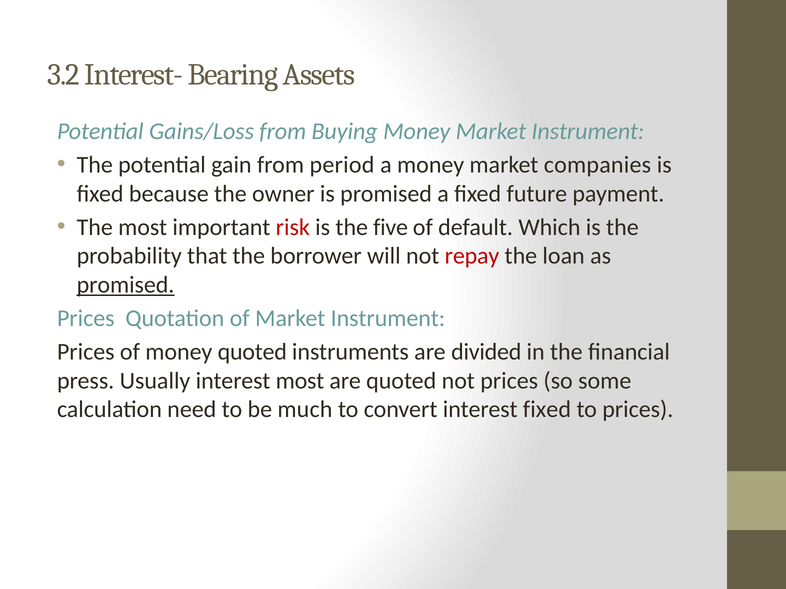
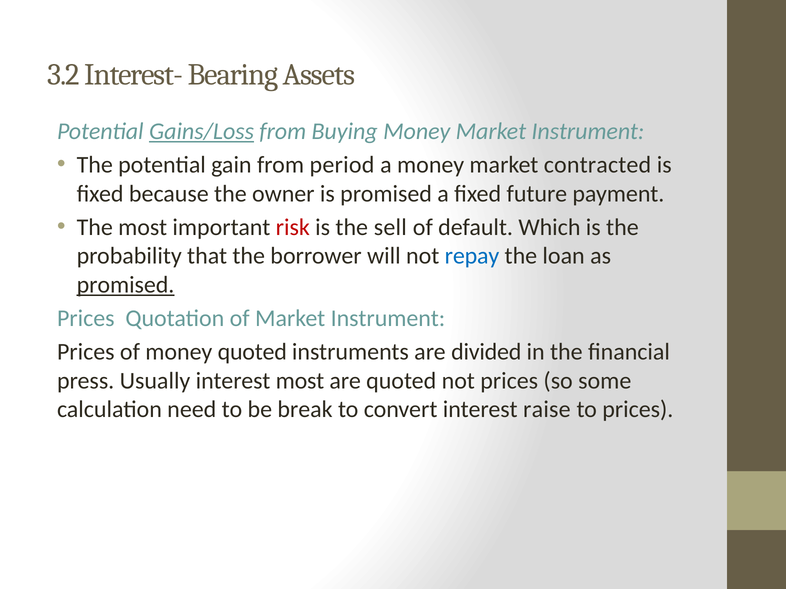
Gains/Loss underline: none -> present (202, 131)
companies: companies -> contracted (597, 165)
five: five -> sell (390, 227)
repay colour: red -> blue (472, 256)
much: much -> break (305, 410)
interest fixed: fixed -> raise (547, 410)
